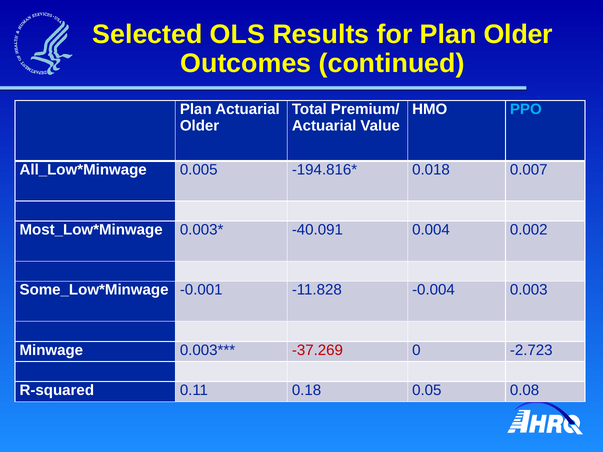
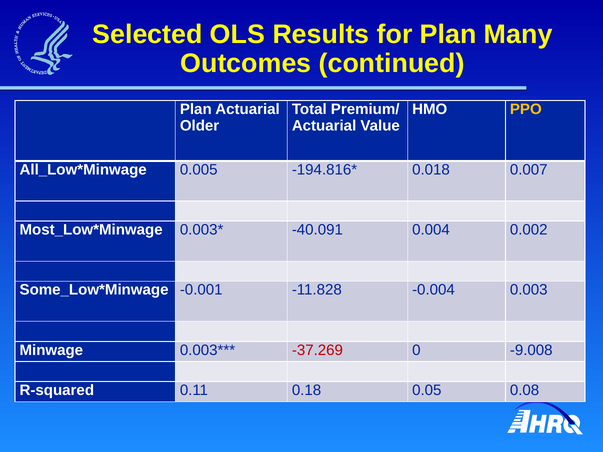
Plan Older: Older -> Many (518, 34)
PPO colour: light blue -> yellow (526, 109)
-2.723: -2.723 -> -9.008 (531, 350)
